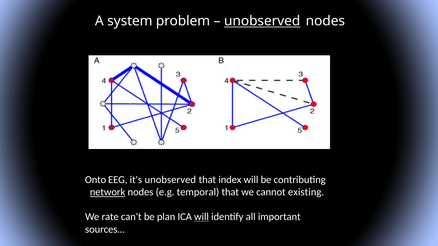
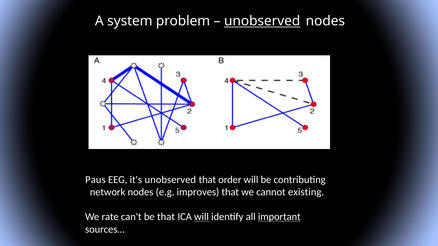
Onto: Onto -> Paus (95, 180)
index: index -> order (230, 180)
network underline: present -> none (108, 192)
temporal: temporal -> improves (198, 192)
be plan: plan -> that (166, 217)
important underline: none -> present (279, 217)
